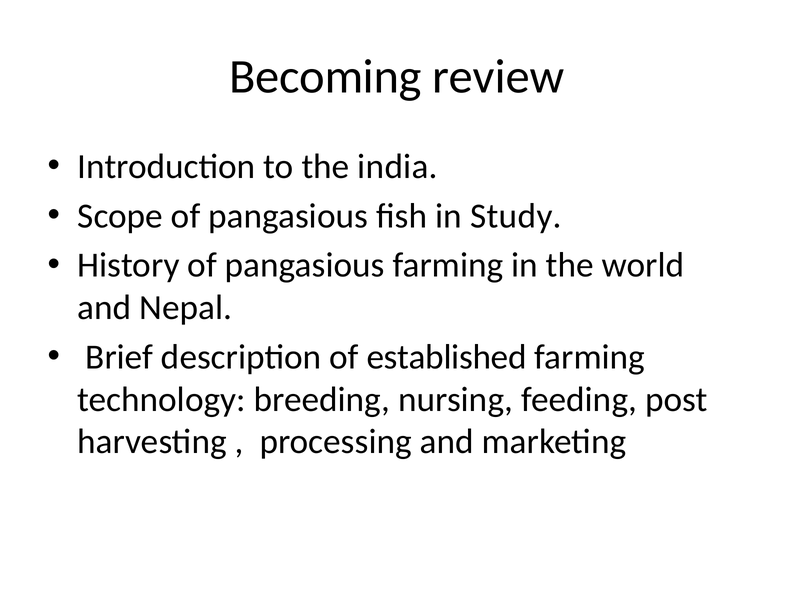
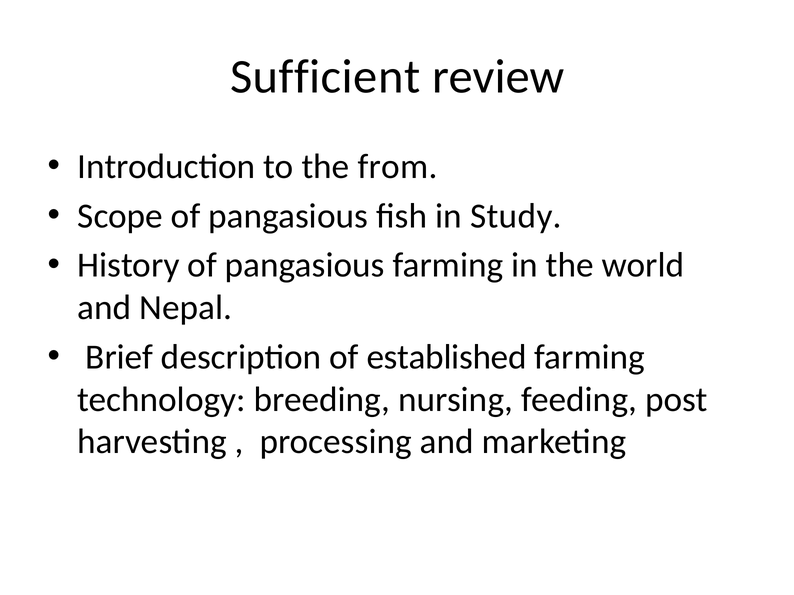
Becoming: Becoming -> Sufficient (325, 77)
india: india -> from (398, 167)
